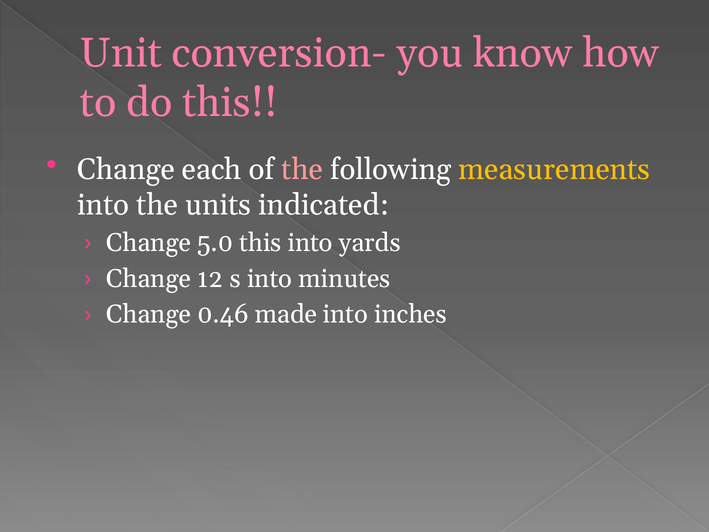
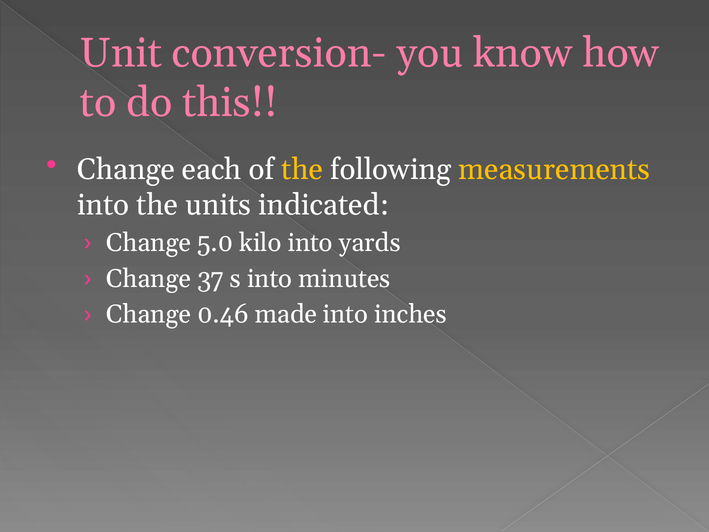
the colour: pink -> yellow (302, 169)
5.0 this: this -> kilo (260, 243)
12: 12 -> 37 (210, 278)
